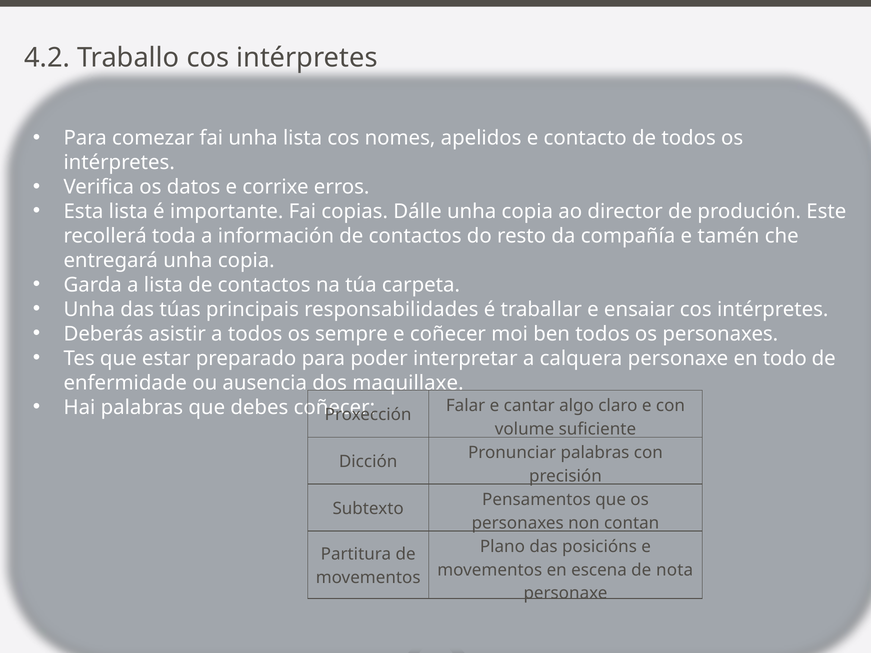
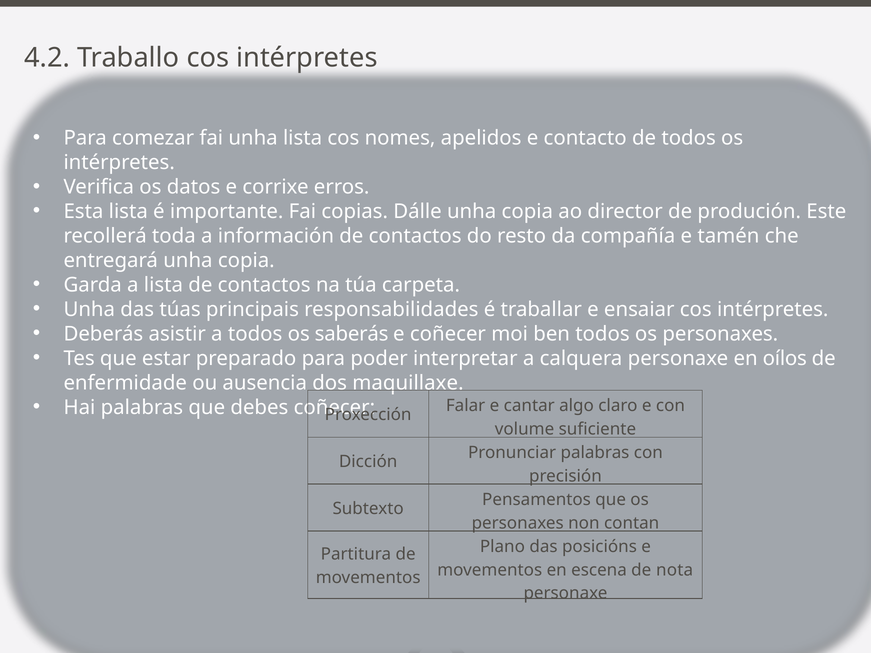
sempre: sempre -> saberás (352, 334)
todo: todo -> oílos (785, 358)
